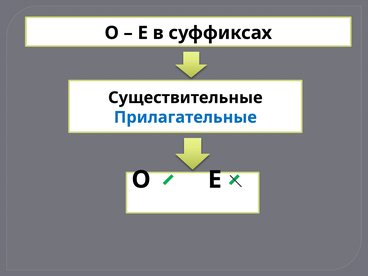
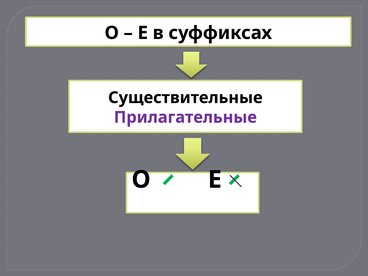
Прилагательные colour: blue -> purple (185, 117)
